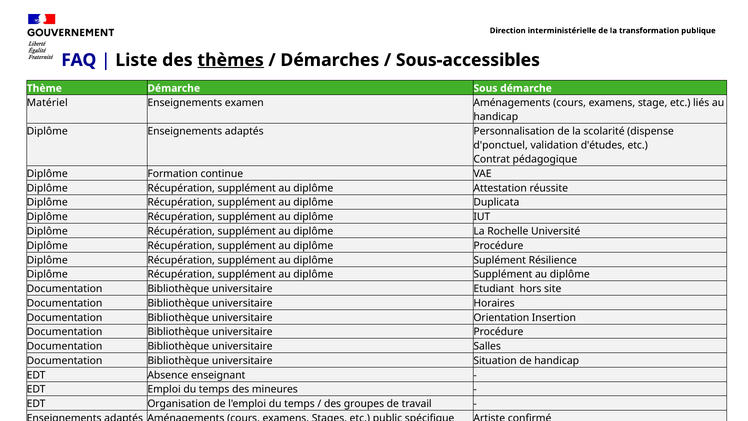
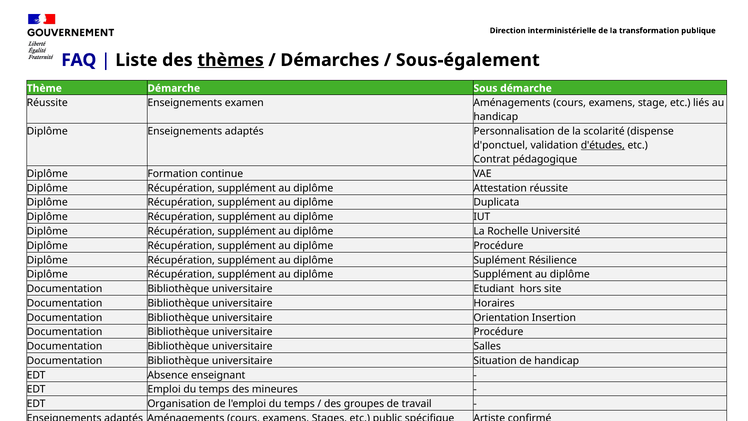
Sous-accessibles: Sous-accessibles -> Sous-également (468, 60)
Matériel: Matériel -> Réussite (47, 103)
d'études underline: none -> present (603, 145)
